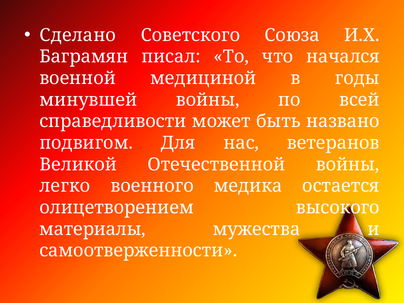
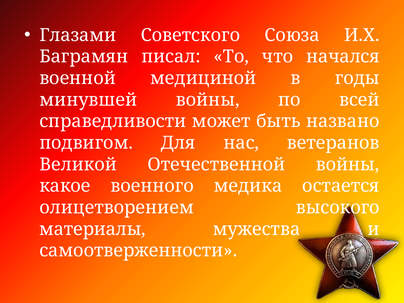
Сделано: Сделано -> Глазами (78, 35)
легко: легко -> какое (65, 186)
